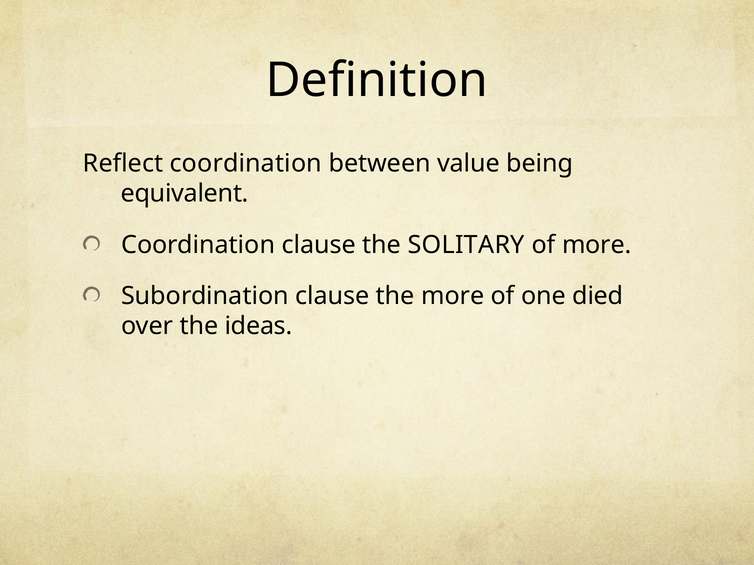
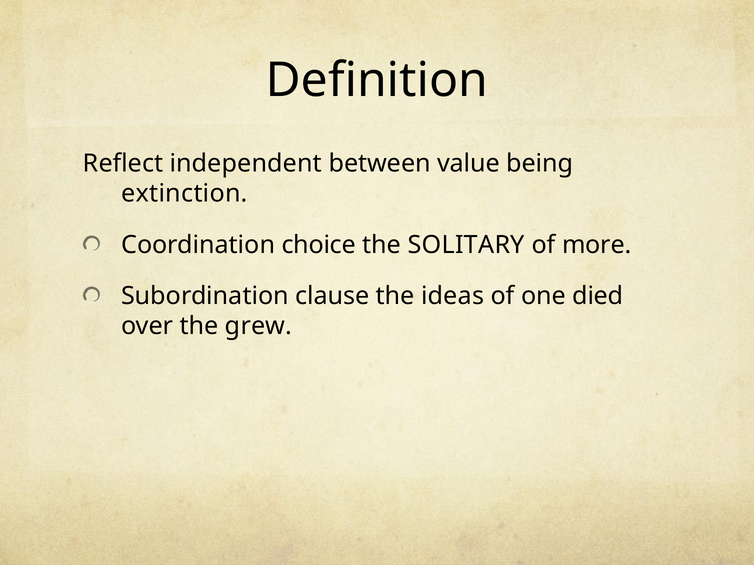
Reflect coordination: coordination -> independent (246, 164)
equivalent: equivalent -> extinction (184, 194)
Coordination clause: clause -> choice (319, 245)
the more: more -> ideas (453, 296)
ideas: ideas -> grew (258, 326)
